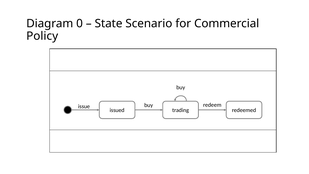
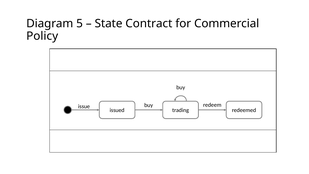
0: 0 -> 5 (80, 24)
Scenario: Scenario -> Contract (149, 24)
